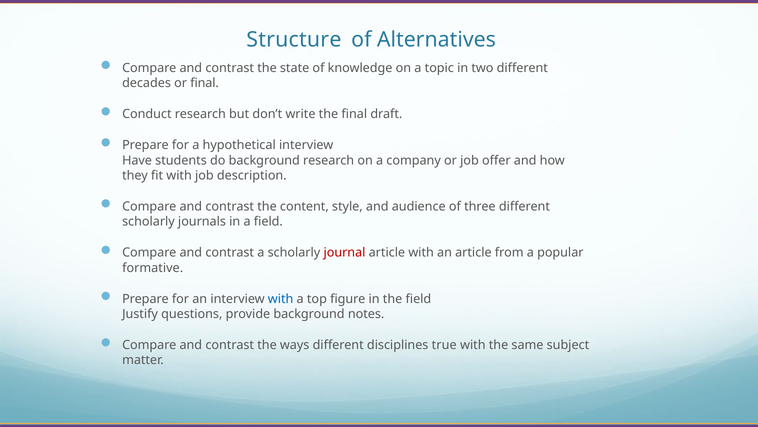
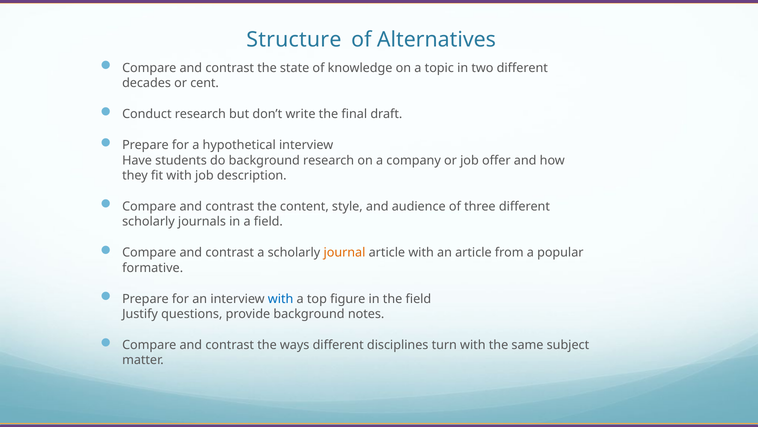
or final: final -> cent (205, 83)
journal colour: red -> orange (344, 252)
true: true -> turn (444, 345)
